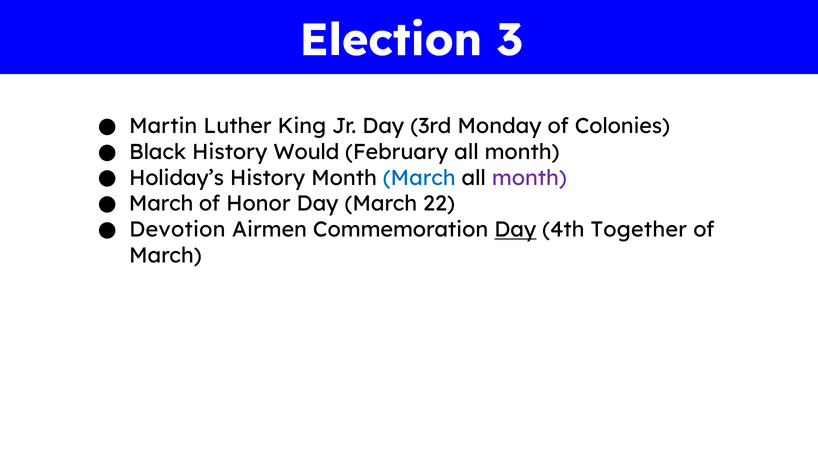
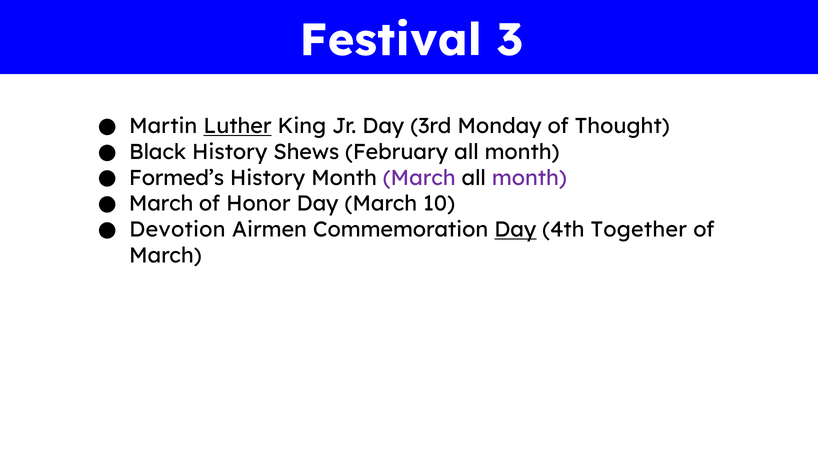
Election: Election -> Festival (391, 40)
Luther underline: none -> present (237, 126)
Colonies: Colonies -> Thought (622, 126)
Would: Would -> Shews (306, 152)
Holiday’s: Holiday’s -> Formed’s (177, 178)
March colour: blue -> purple (419, 178)
22: 22 -> 10 (439, 204)
